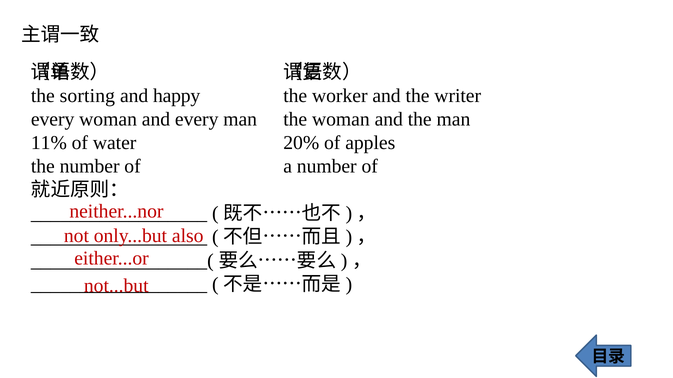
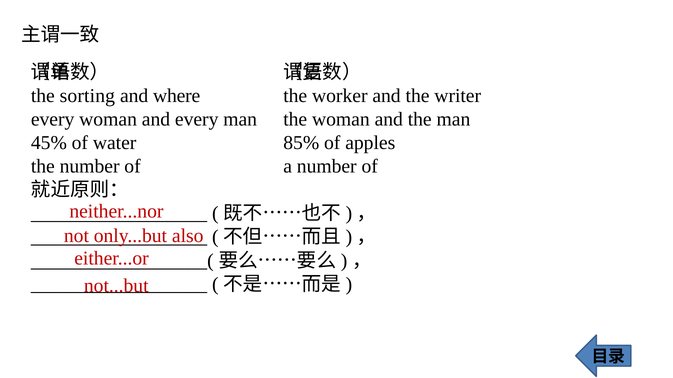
happy: happy -> where (177, 96)
11%: 11% -> 45% (49, 143)
20%: 20% -> 85% (301, 143)
